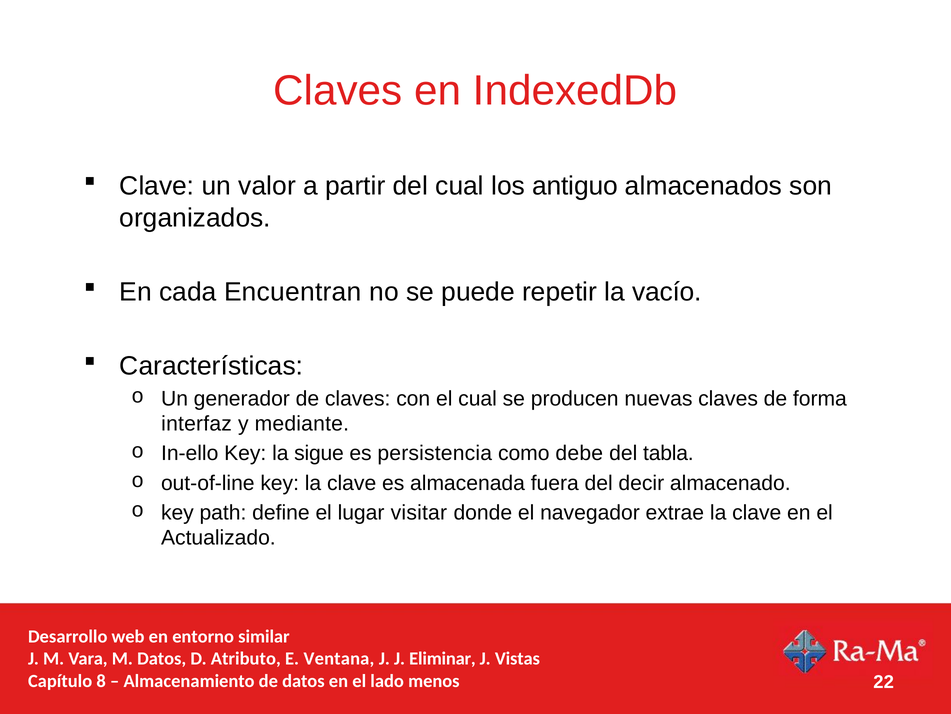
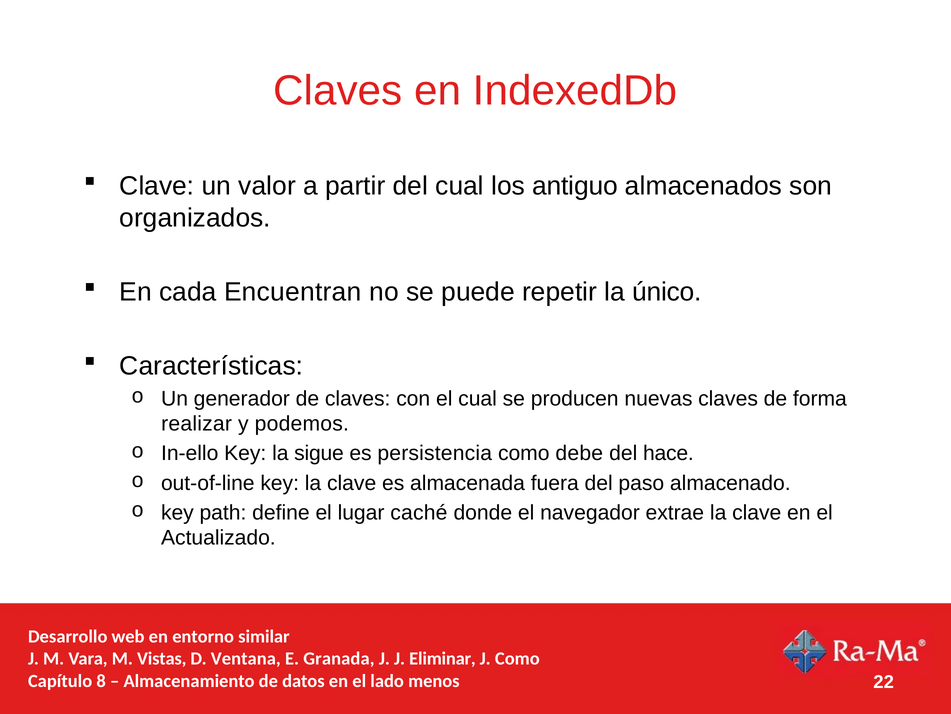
vacío: vacío -> único (667, 292)
interfaz: interfaz -> realizar (197, 423)
mediante: mediante -> podemos (302, 423)
tabla: tabla -> hace (668, 453)
decir: decir -> paso (641, 483)
visitar: visitar -> caché (419, 512)
M Datos: Datos -> Vistas (162, 658)
Atributo: Atributo -> Ventana (246, 658)
Ventana: Ventana -> Granada (339, 658)
J Vistas: Vistas -> Como (517, 658)
